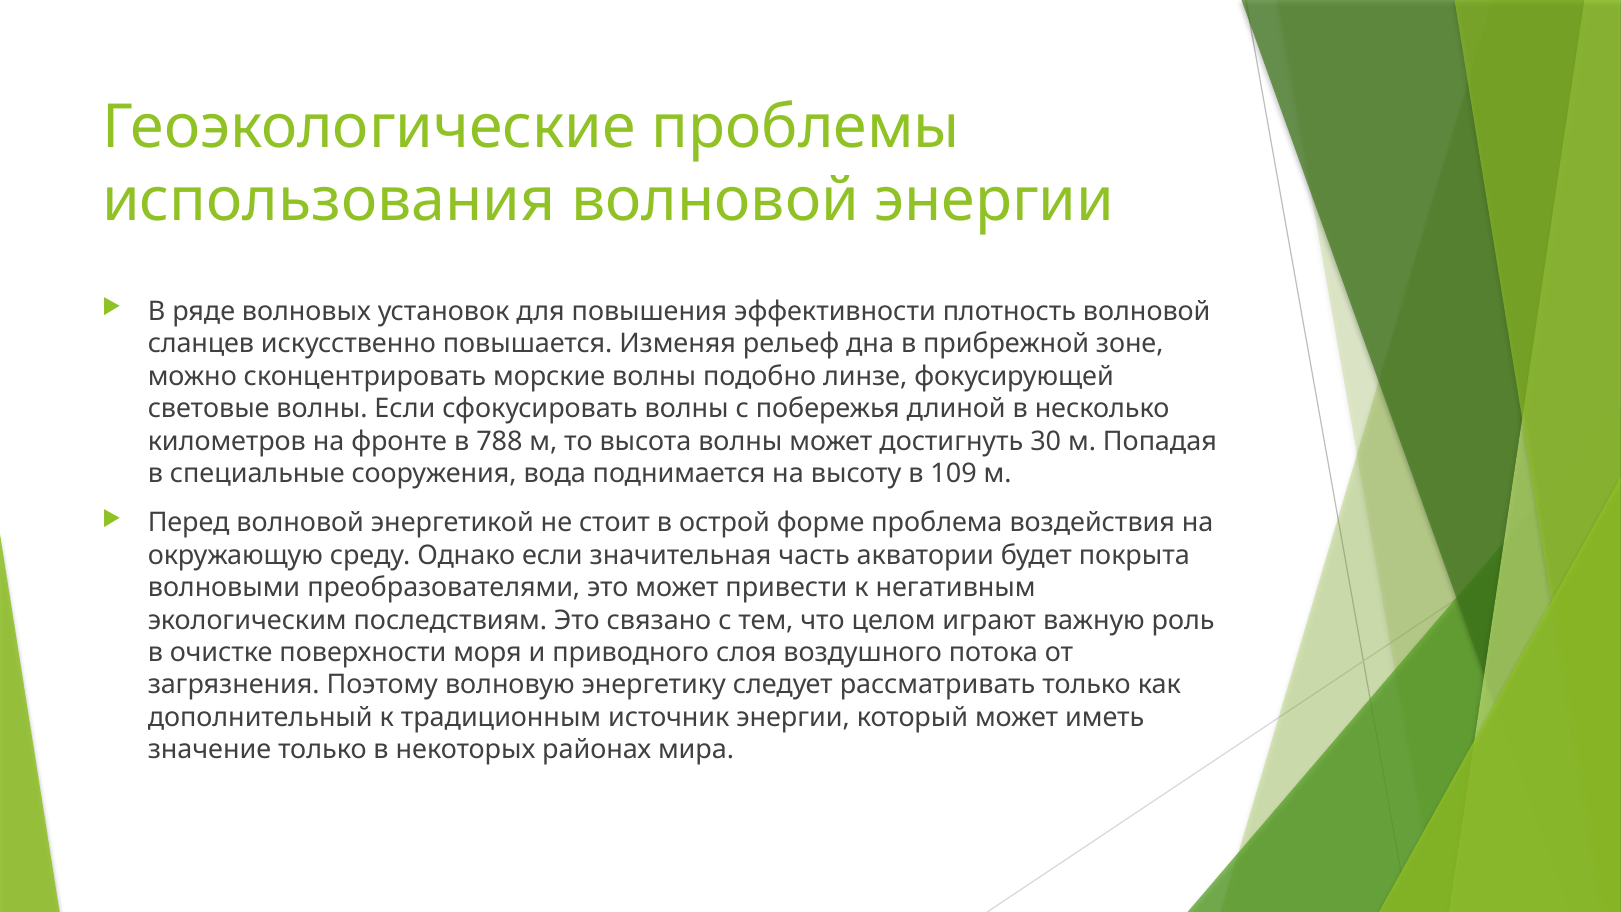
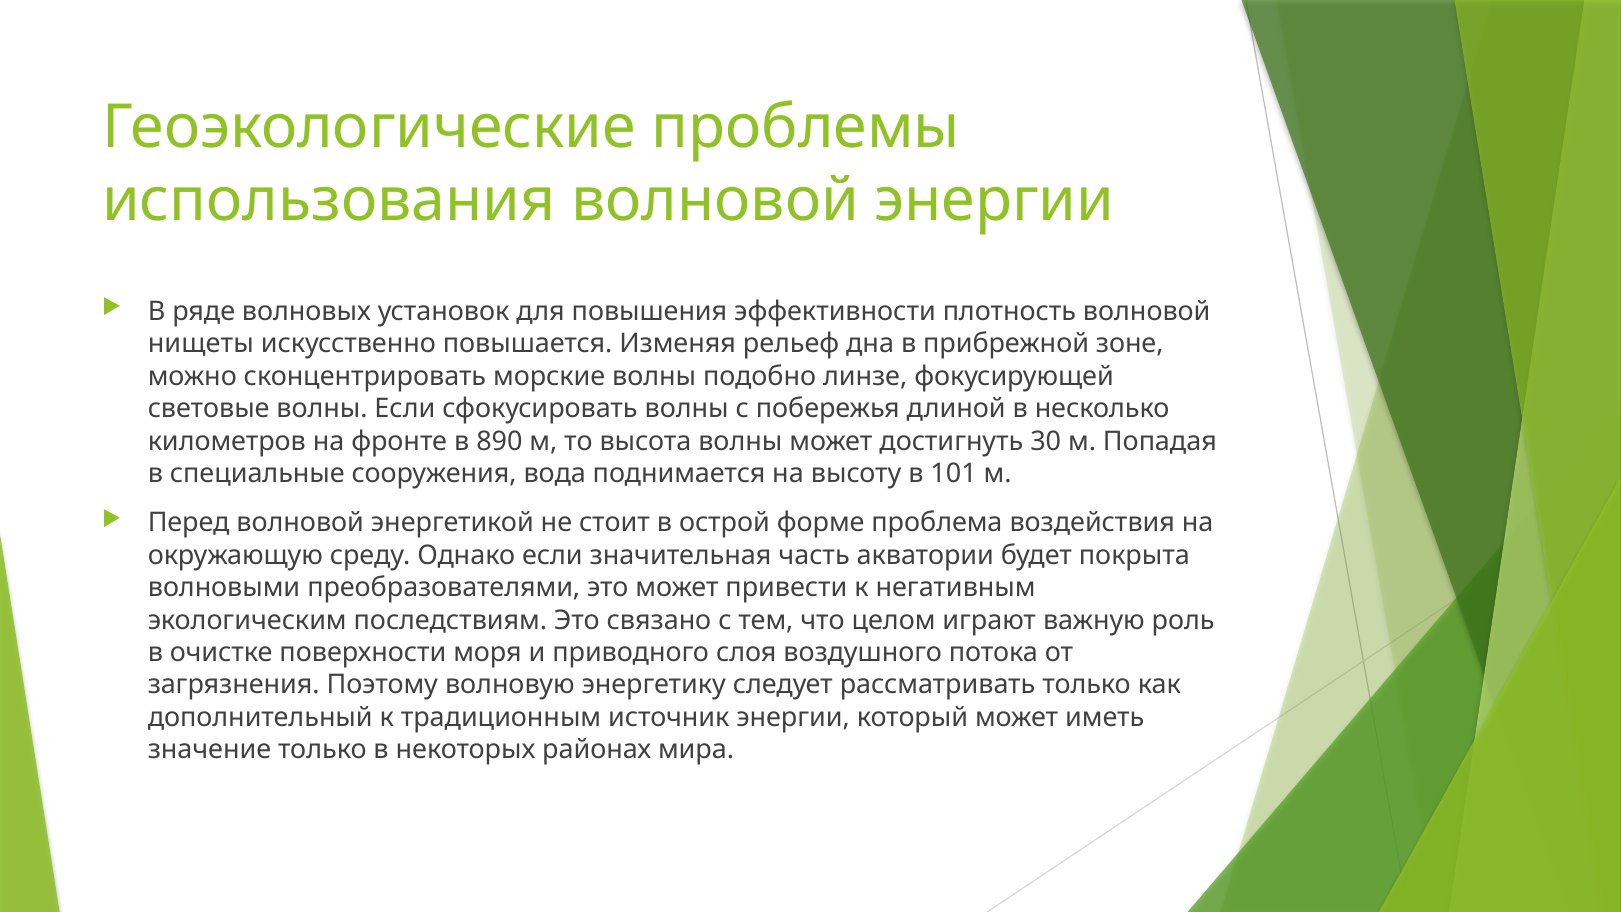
сланцев: сланцев -> нищеты (201, 344)
788: 788 -> 890 (499, 441)
109: 109 -> 101 (954, 473)
